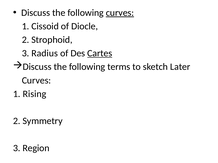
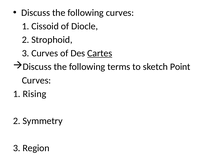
curves underline: present -> none (120, 13)
3 Radius: Radius -> Curves (45, 53)
Later: Later -> Point (180, 67)
